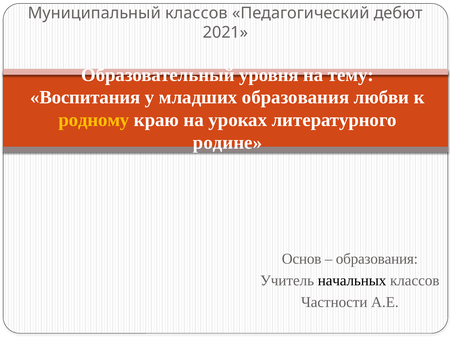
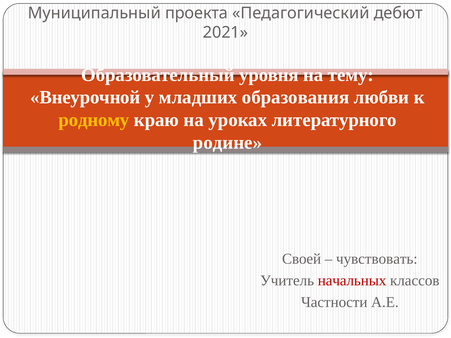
Муниципальный классов: классов -> проекта (197, 13)
Воспитания: Воспитания -> Внеурочной (85, 98)
Основ: Основ -> Своей (302, 259)
образования: образования -> чувствовать (377, 259)
начальных colour: black -> red (352, 281)
